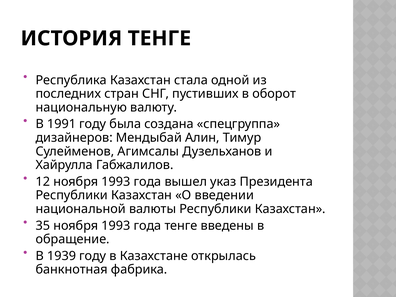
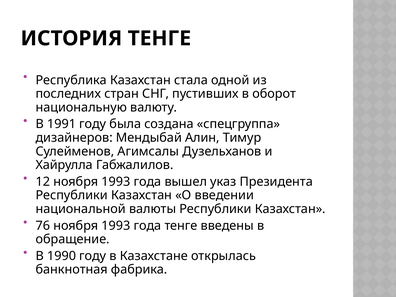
35: 35 -> 76 (43, 226)
1939: 1939 -> 1990 (62, 256)
